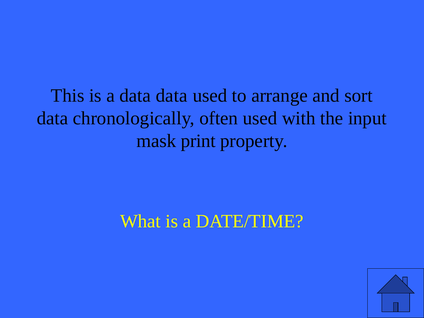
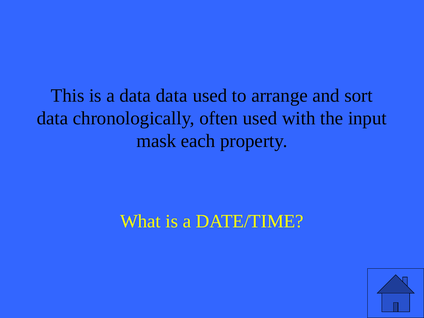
print: print -> each (198, 141)
